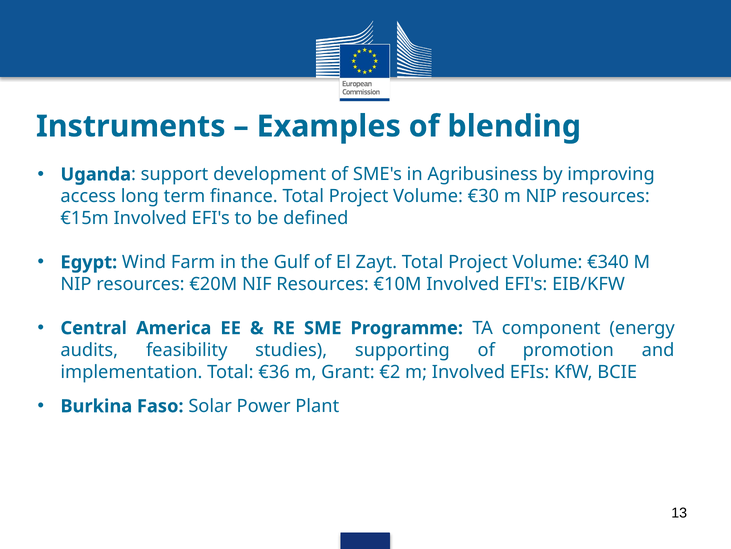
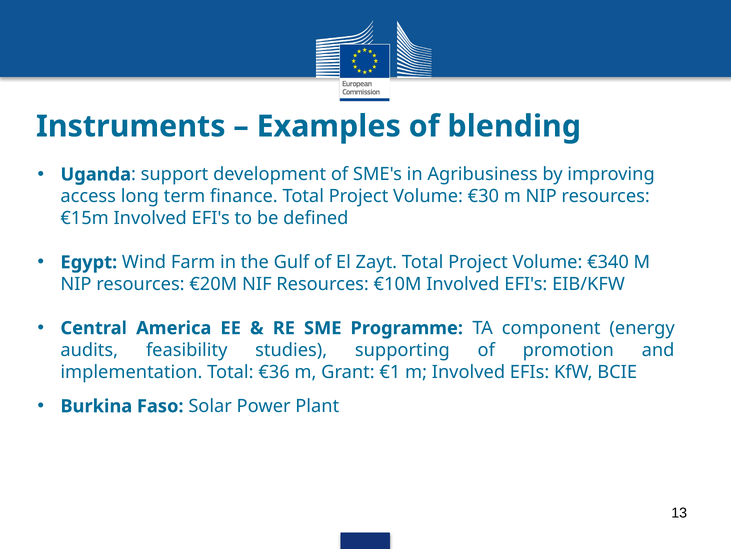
€2: €2 -> €1 (390, 372)
